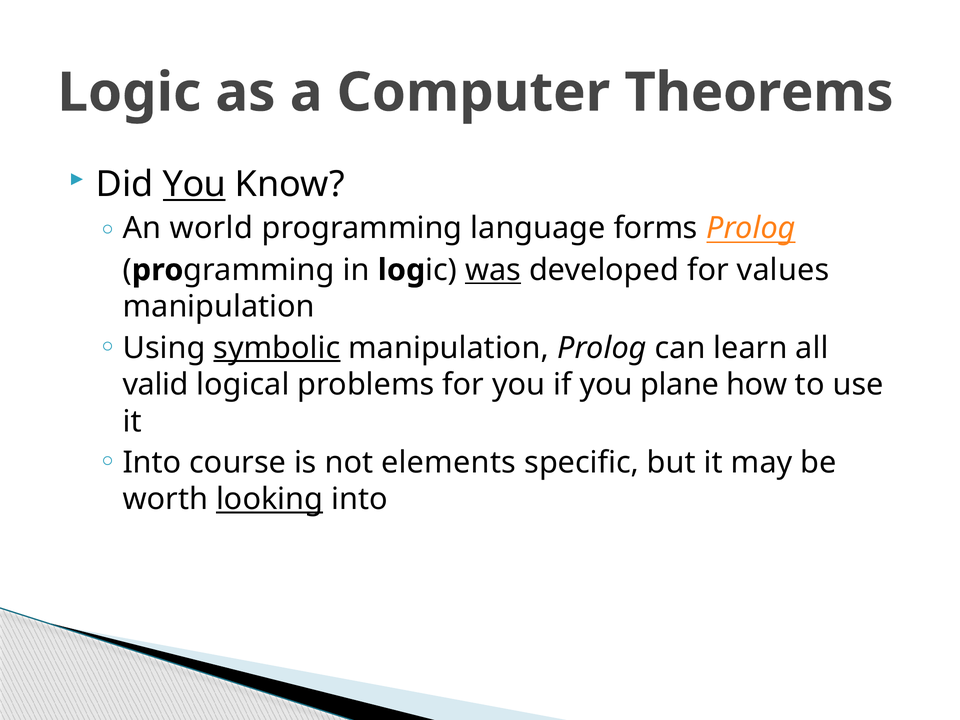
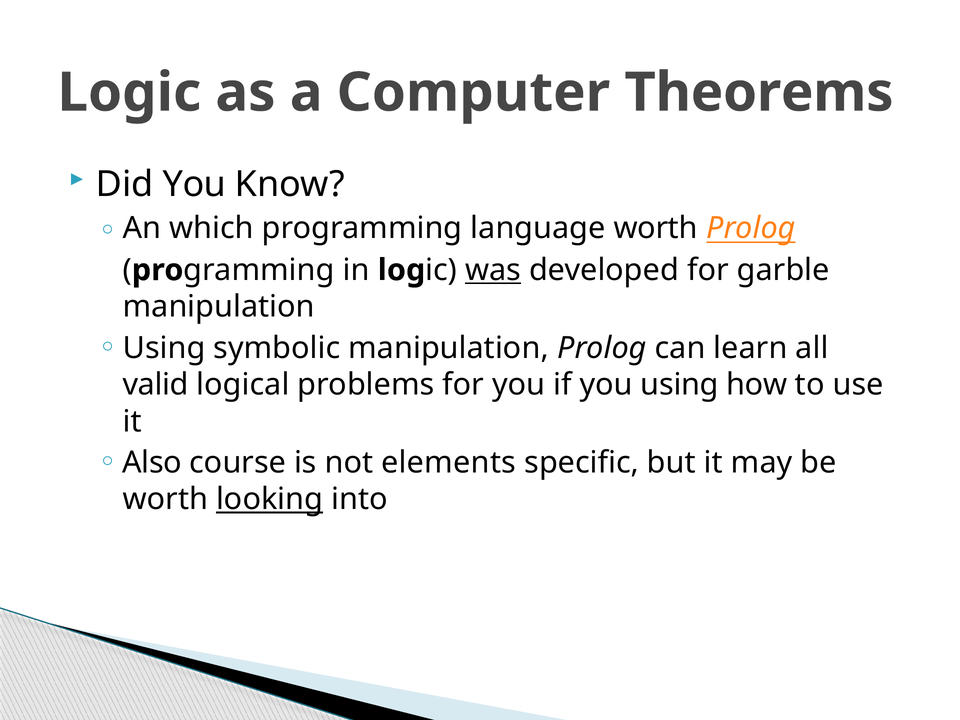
You underline: present -> none (194, 184)
world: world -> which (211, 228)
language forms: forms -> worth (656, 228)
values: values -> garble (783, 270)
symbolic underline: present -> none (277, 348)
you plane: plane -> using (680, 385)
Into: Into -> Also (152, 463)
